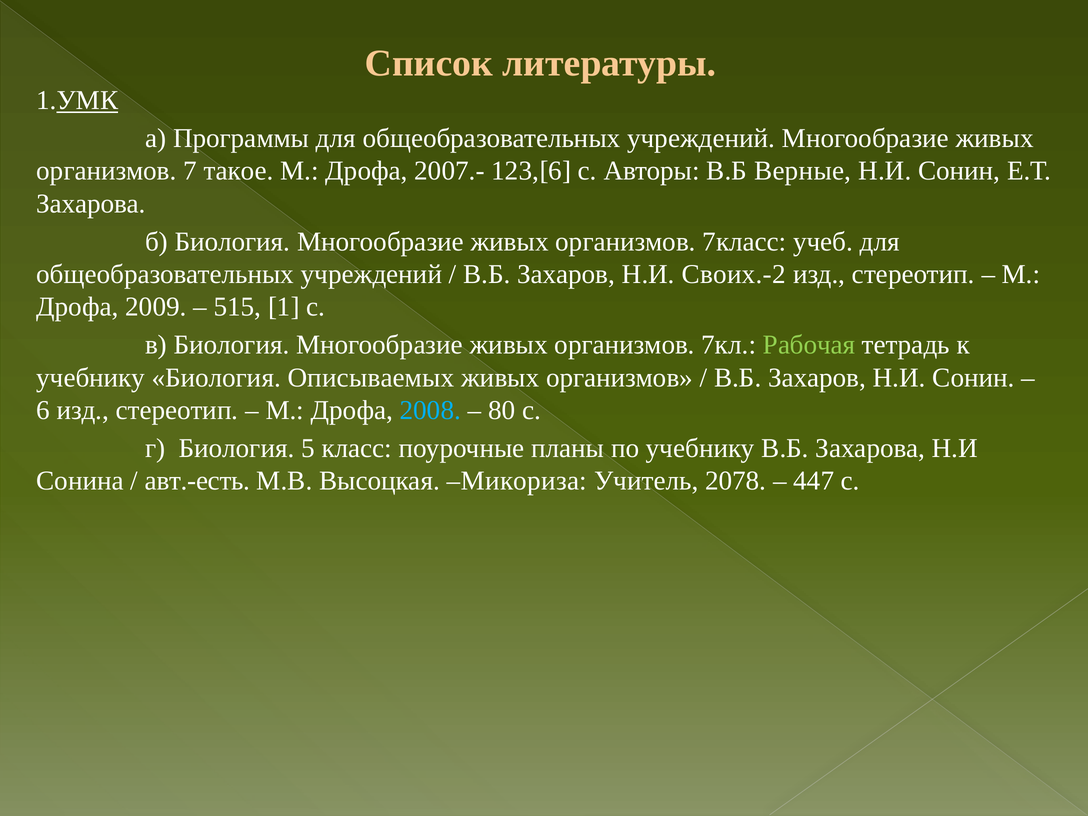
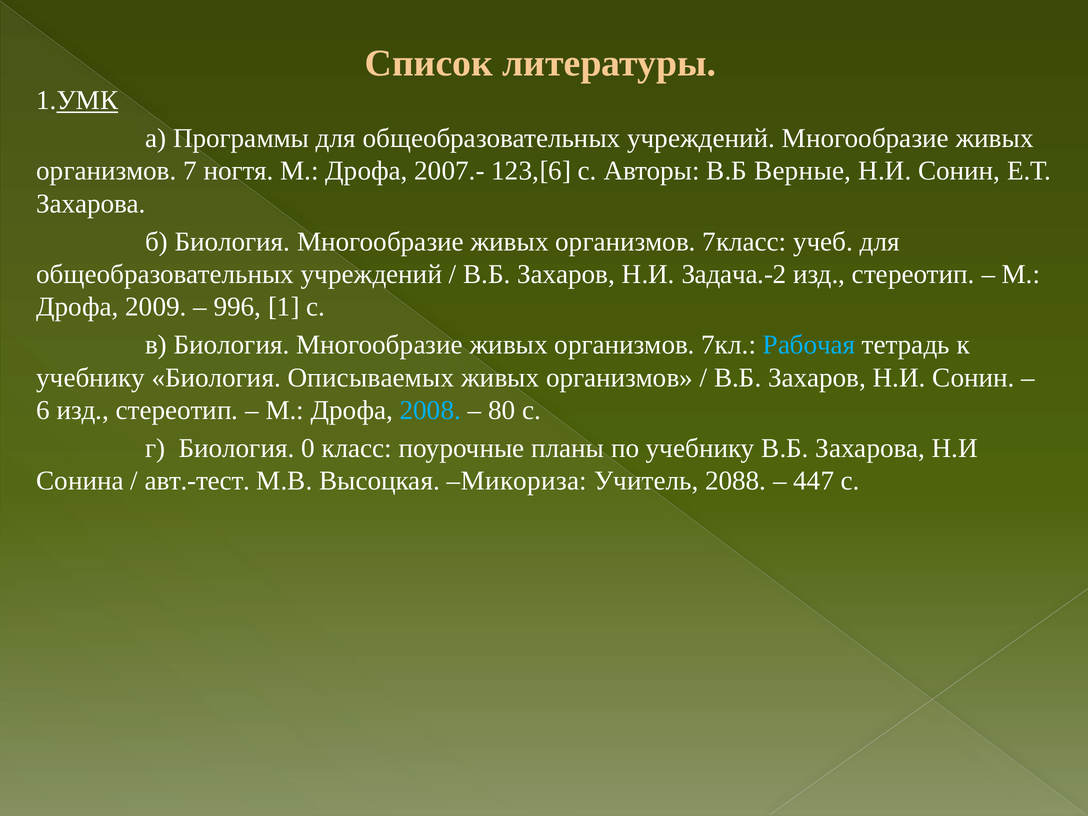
такое: такое -> ногтя (239, 171)
Своих.-2: Своих.-2 -> Задача.-2 (734, 274)
515: 515 -> 996 (237, 307)
Рабочая colour: light green -> light blue (809, 345)
5: 5 -> 0 (308, 448)
авт.-есть: авт.-есть -> авт.-тест (197, 481)
2078: 2078 -> 2088 (736, 481)
